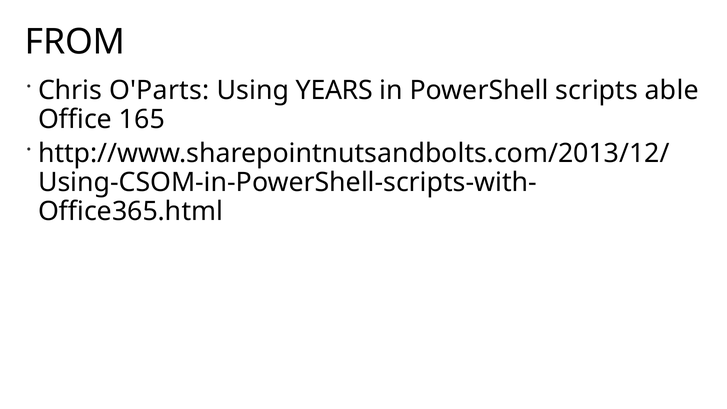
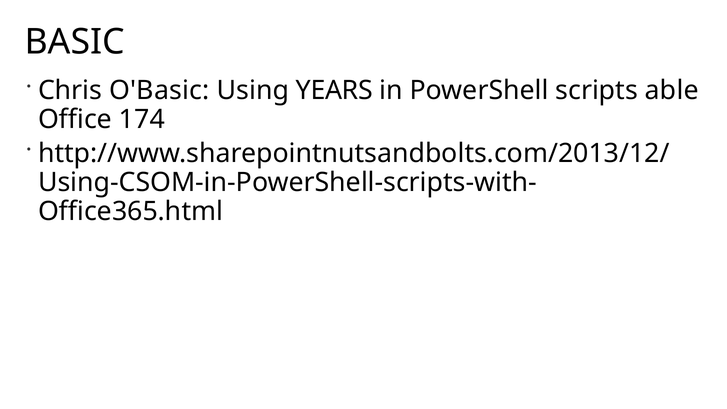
FROM: FROM -> BASIC (75, 42)
O'Parts: O'Parts -> O'Basic (159, 91)
165: 165 -> 174 (142, 119)
